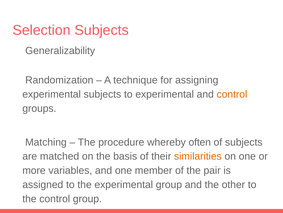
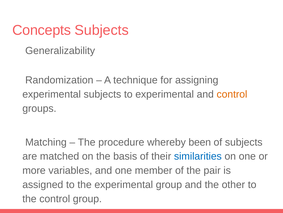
Selection: Selection -> Concepts (42, 30)
often: often -> been (200, 142)
similarities colour: orange -> blue (198, 156)
